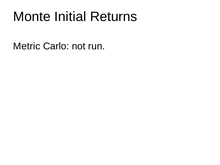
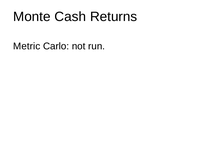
Initial: Initial -> Cash (70, 17)
